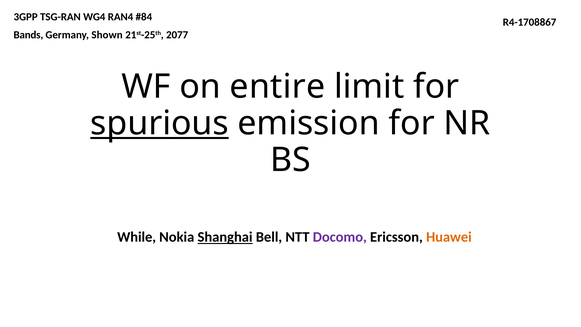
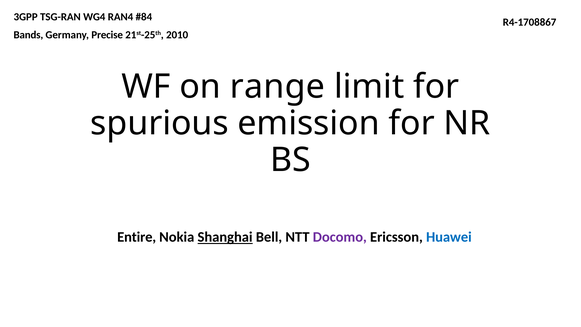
Shown: Shown -> Precise (107, 35)
2077: 2077 -> 2010 (177, 35)
entire: entire -> range (277, 87)
spurious underline: present -> none (160, 123)
While: While -> Entire (137, 237)
Huawei colour: orange -> blue (449, 237)
